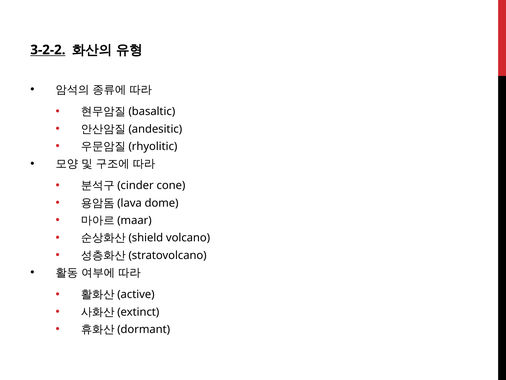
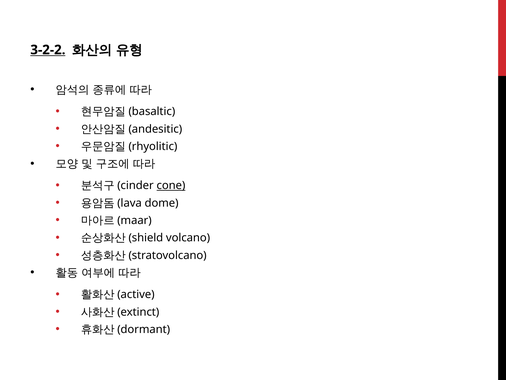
cone underline: none -> present (171, 185)
